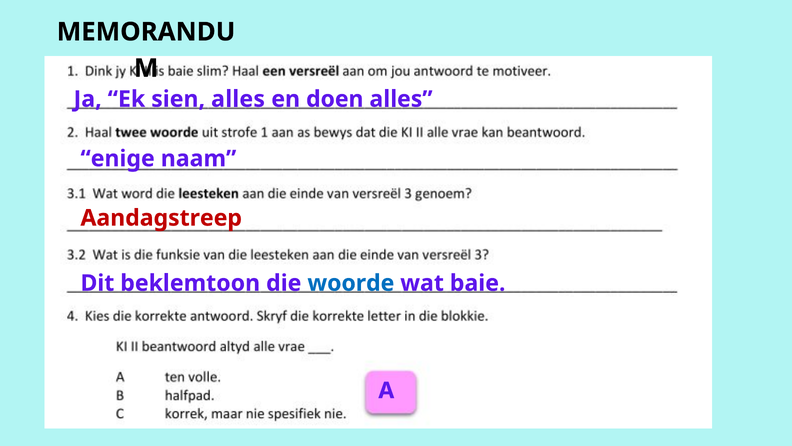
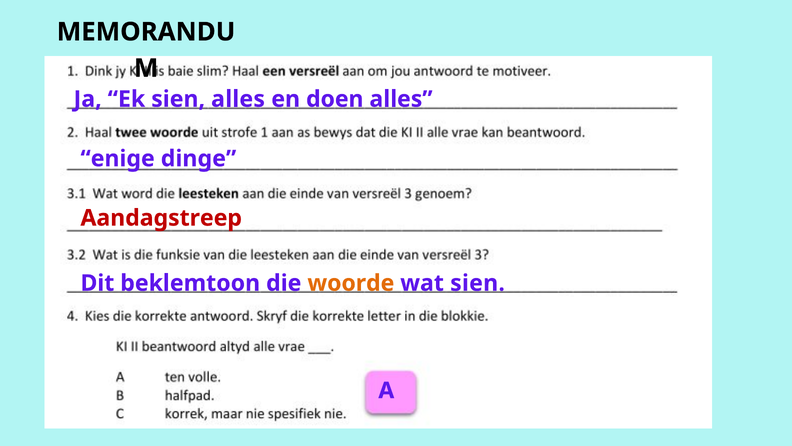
naam: naam -> dinge (199, 158)
woorde colour: blue -> orange (351, 283)
wat baie: baie -> sien (478, 283)
